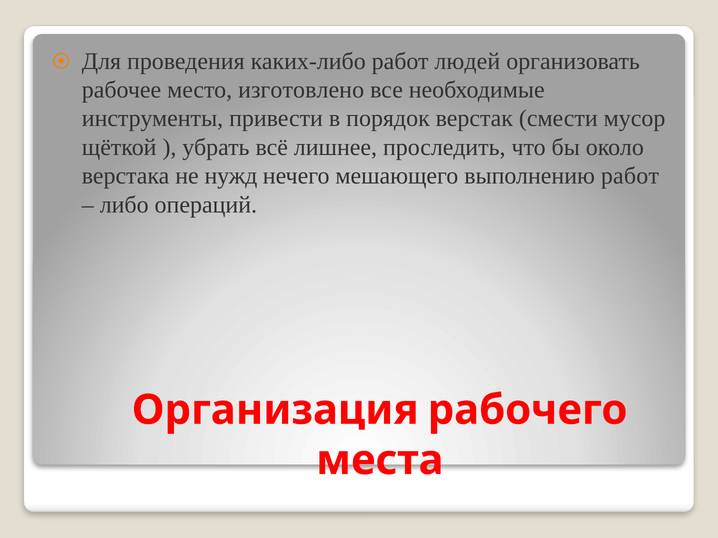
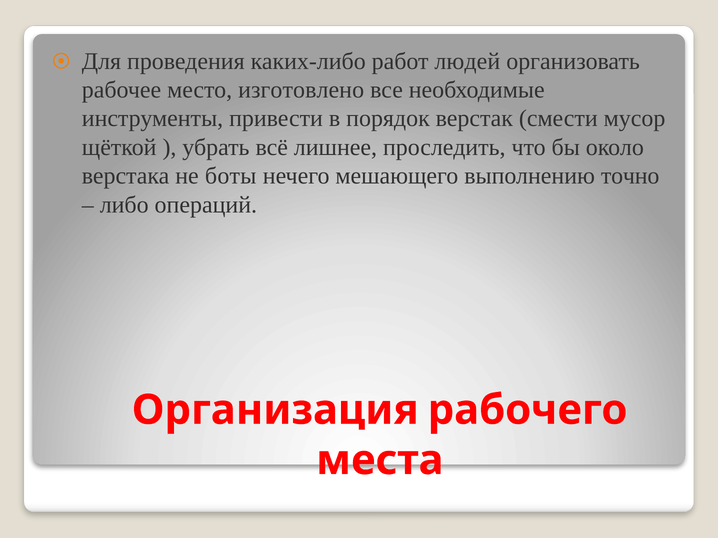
нужд: нужд -> боты (231, 176)
выполнению работ: работ -> точно (630, 176)
